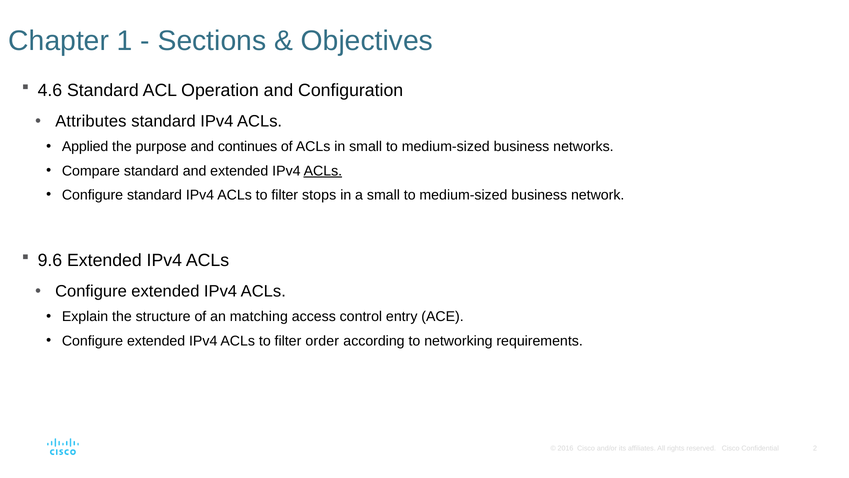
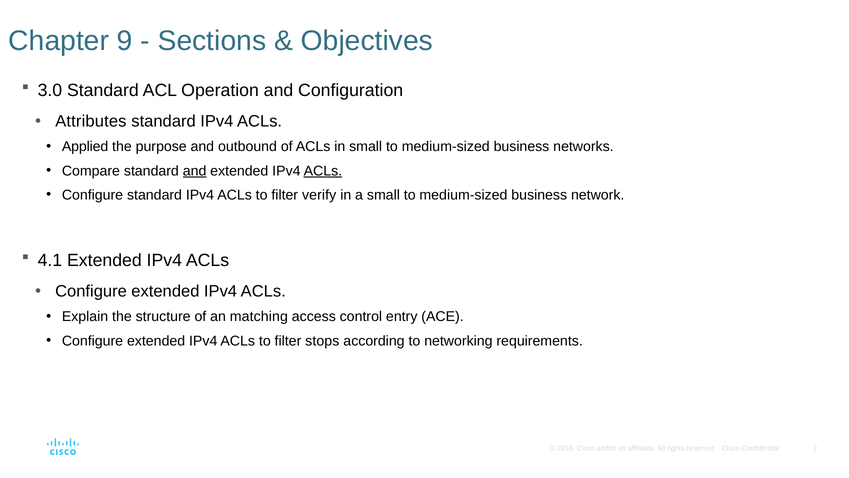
1: 1 -> 9 (125, 41)
4.6: 4.6 -> 3.0 (50, 90)
continues: continues -> outbound (248, 147)
and underline: none -> present (195, 171)
stops: stops -> verify (319, 195)
9.6: 9.6 -> 4.1 (50, 260)
order: order -> stops (322, 341)
